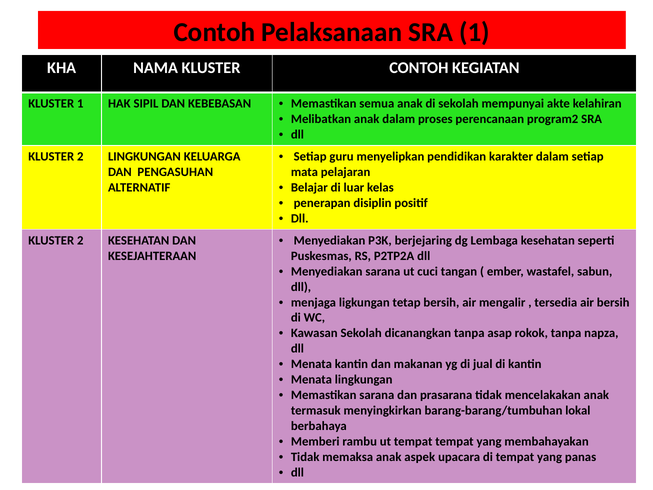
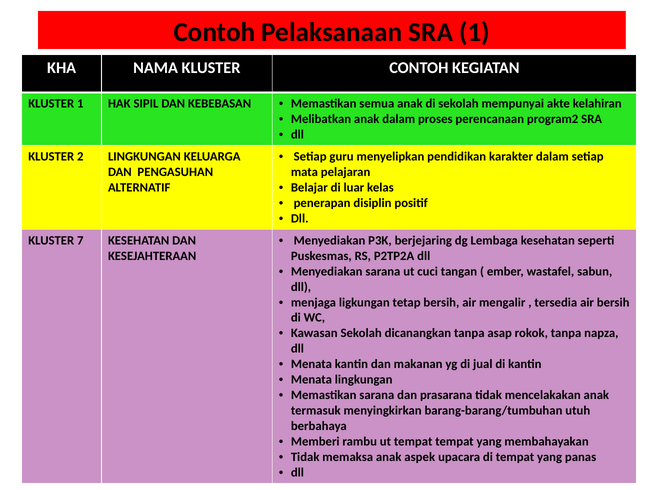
2: 2 -> 7 (80, 240)
lokal: lokal -> utuh (578, 410)
